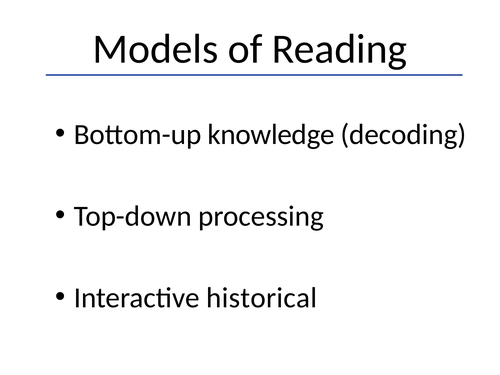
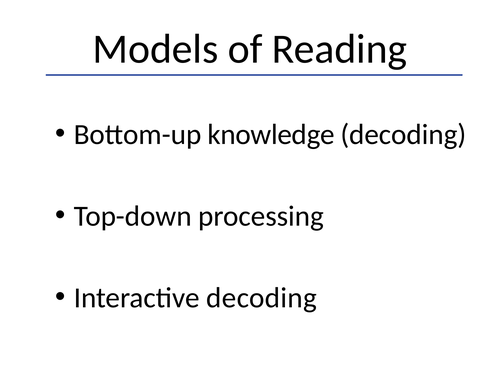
Interactive historical: historical -> decoding (262, 298)
